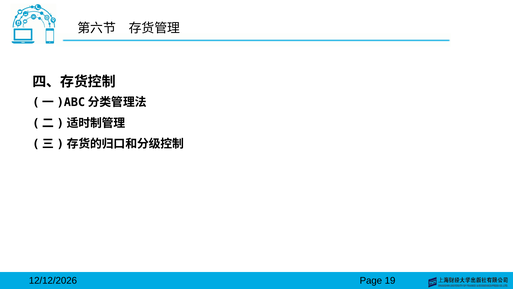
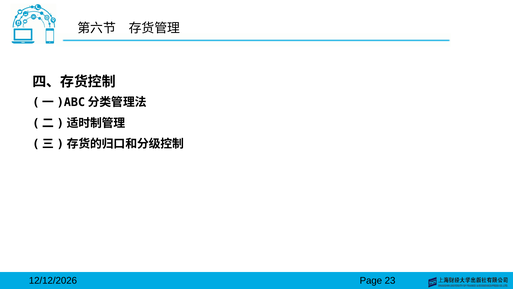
19: 19 -> 23 (390, 280)
